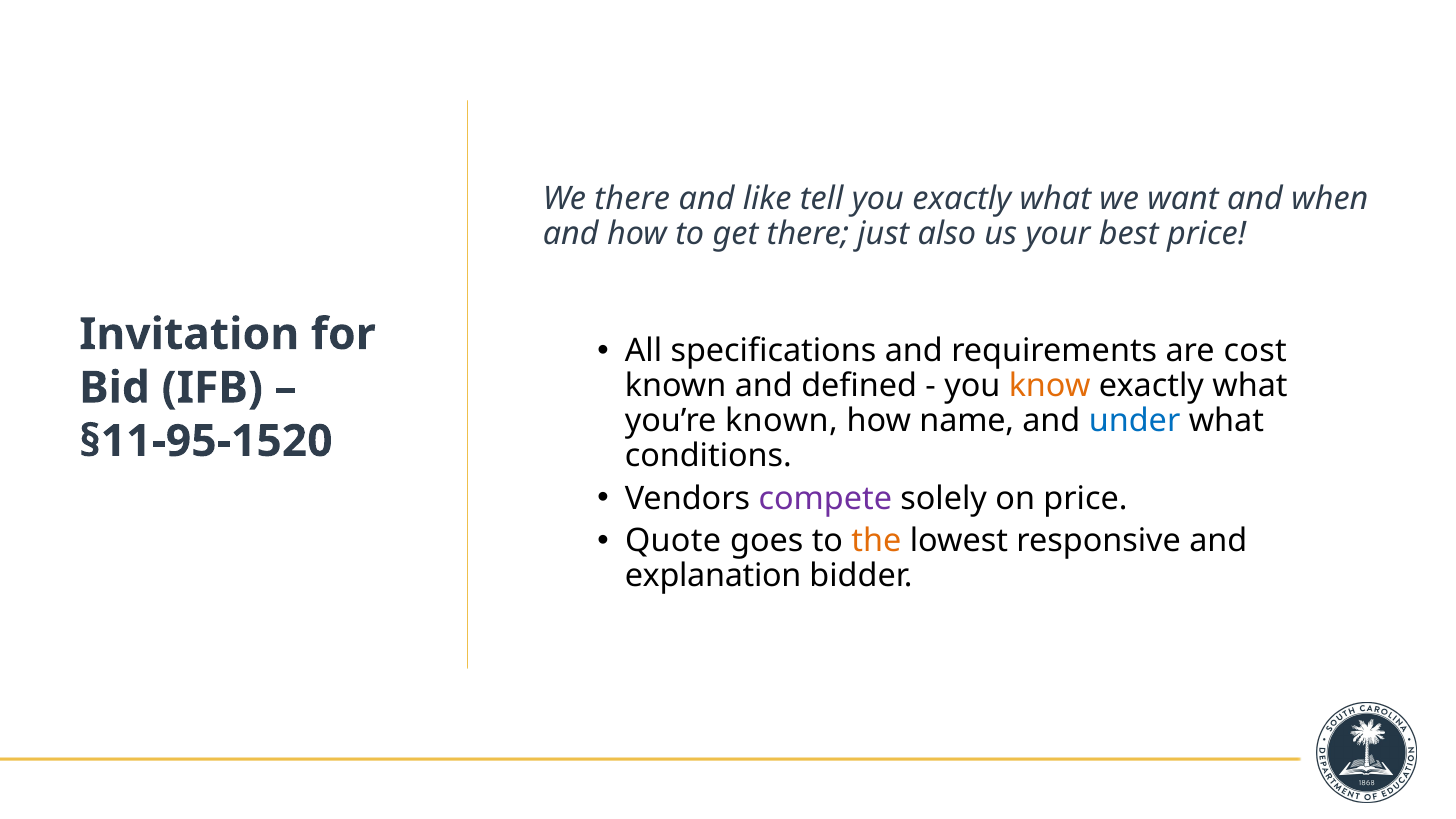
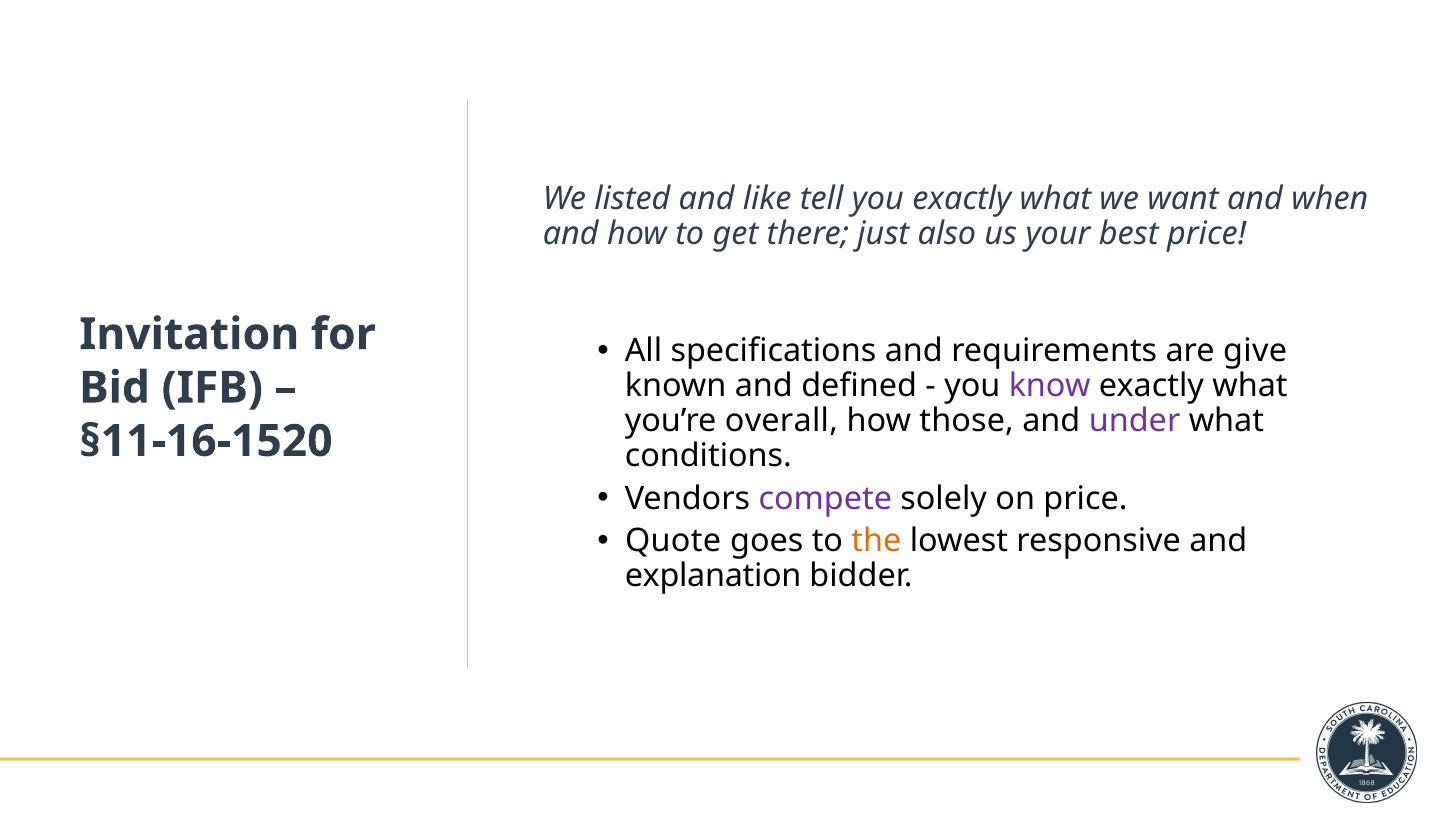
We there: there -> listed (632, 199)
cost: cost -> give (1255, 351)
know colour: orange -> purple (1050, 386)
you’re known: known -> overall (781, 421)
name: name -> those (967, 421)
under colour: blue -> purple (1135, 421)
§11-95-1520: §11-95-1520 -> §11-16-1520 (206, 441)
